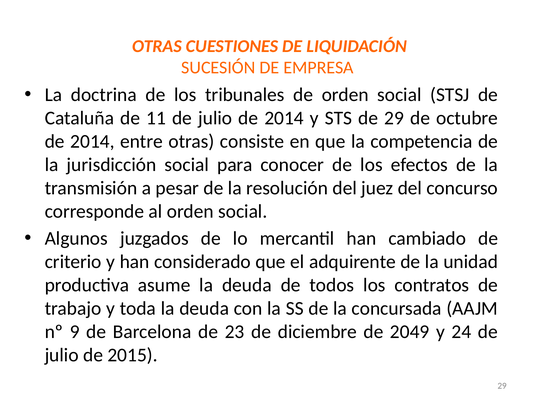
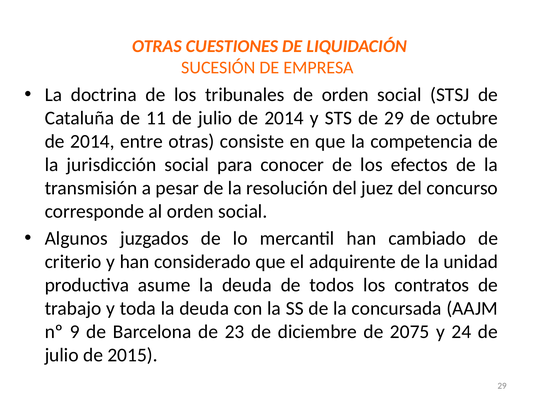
2049: 2049 -> 2075 (410, 332)
